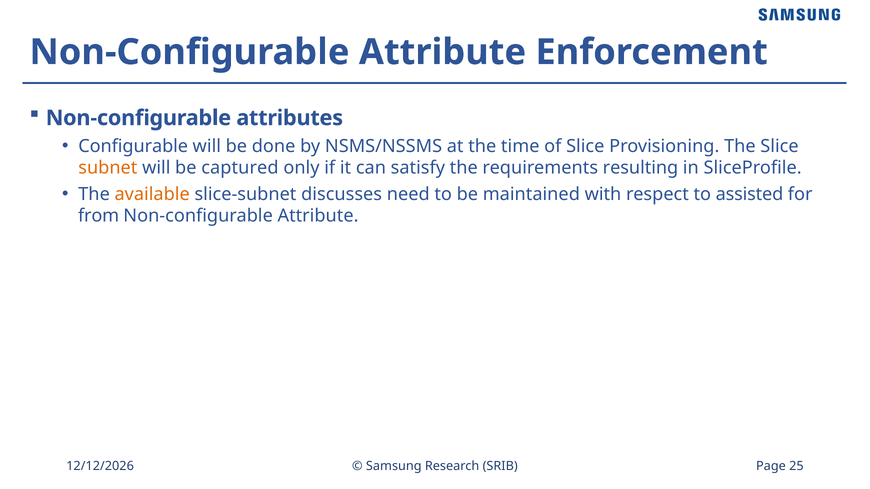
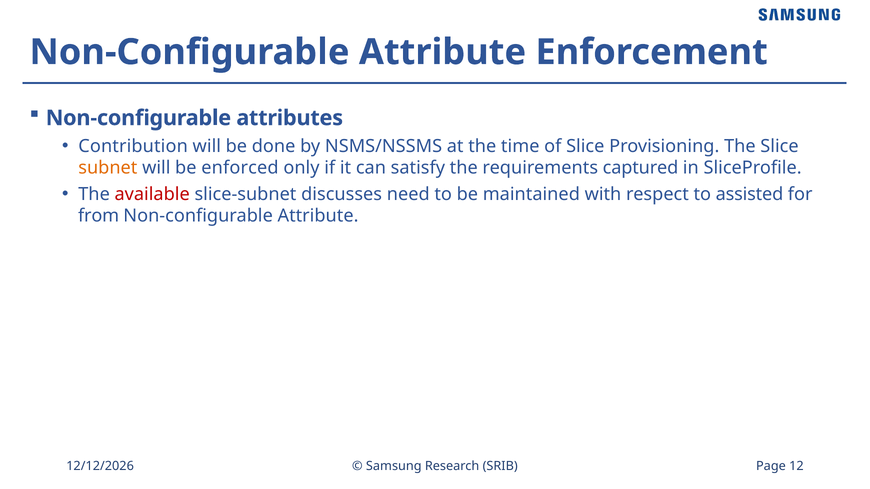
Configurable: Configurable -> Contribution (133, 146)
captured: captured -> enforced (240, 168)
resulting: resulting -> captured (641, 168)
available colour: orange -> red (152, 194)
25: 25 -> 12 (796, 466)
